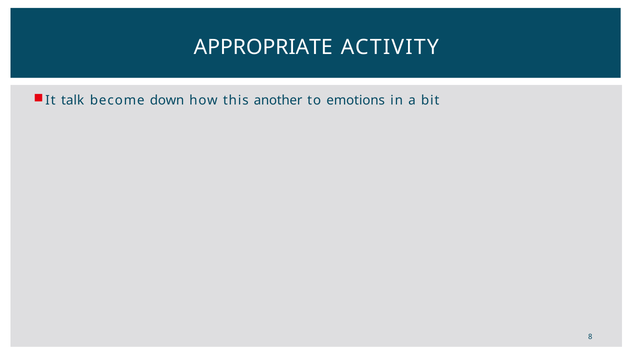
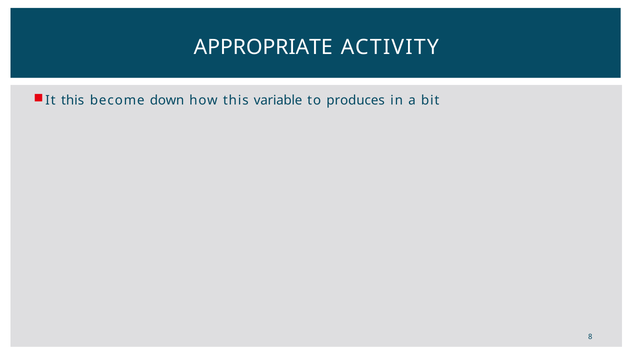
It talk: talk -> this (73, 100)
another: another -> variable (278, 100)
emotions: emotions -> produces (356, 100)
